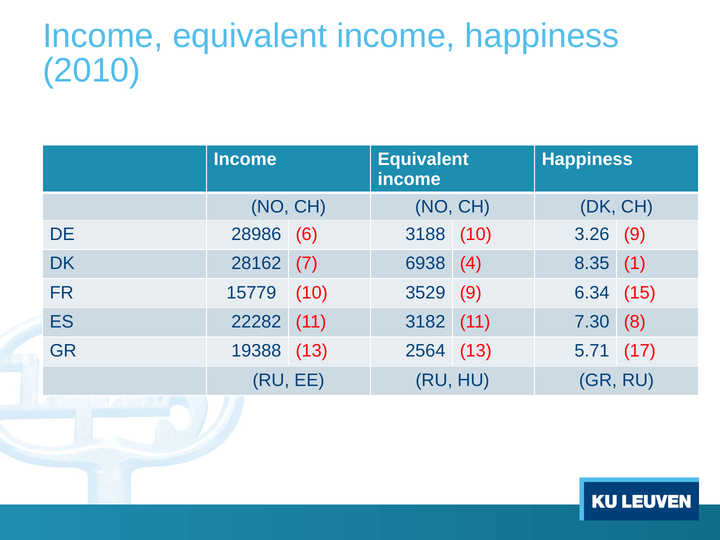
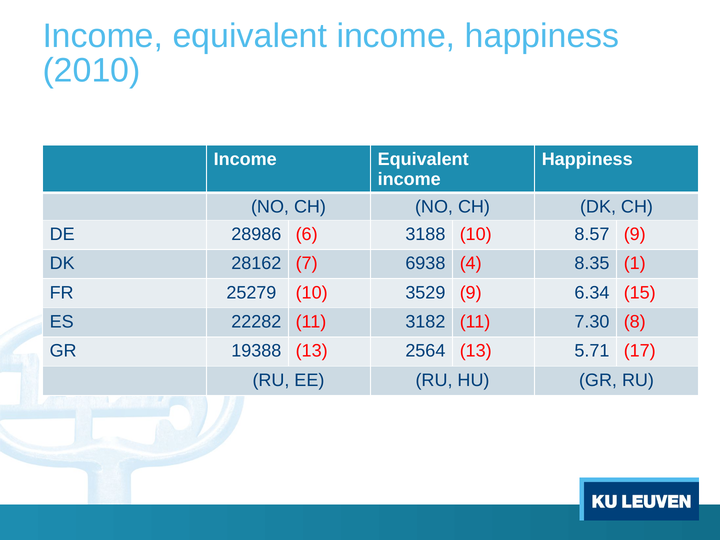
3.26: 3.26 -> 8.57 (592, 234)
15779: 15779 -> 25279 (251, 293)
